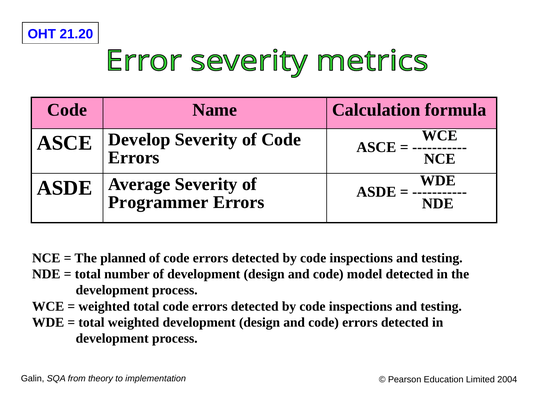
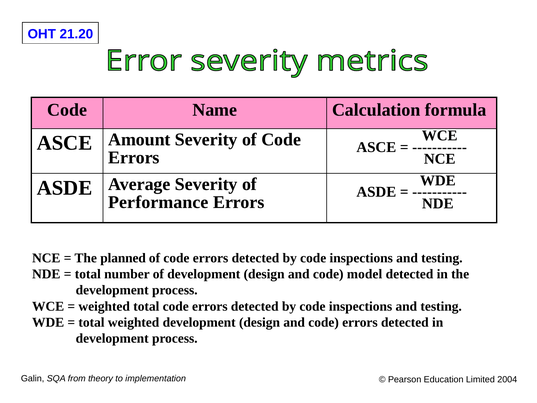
Develop: Develop -> Amount (139, 140)
Programmer: Programmer -> Performance (158, 202)
